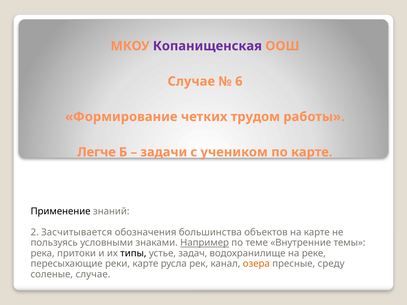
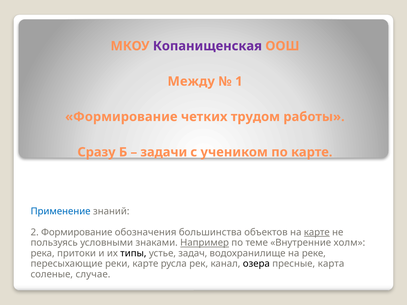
Случае: Случае -> Между (191, 81)
6: 6 -> 1 (239, 81)
Легче: Легче -> Сразу (96, 152)
Применение colour: black -> blue (61, 211)
2 Засчитывается: Засчитывается -> Формирование (77, 232)
карте underline: none -> present (317, 232)
темы: темы -> холм (349, 243)
озера colour: orange -> black (256, 264)
среду: среду -> карта (331, 264)
